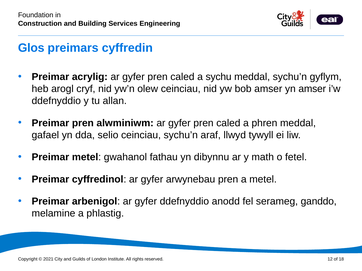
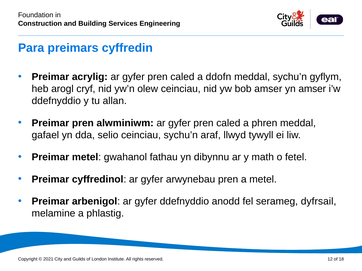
Glos: Glos -> Para (31, 48)
sychu: sychu -> ddofn (218, 77)
ganddo: ganddo -> dyfrsail (319, 202)
